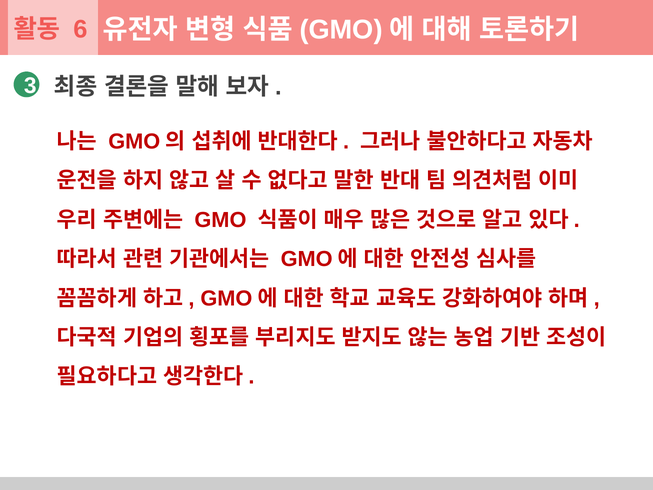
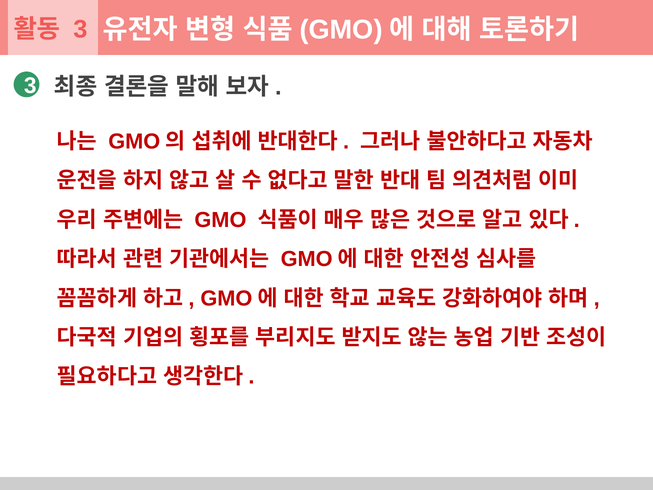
6: 6 -> 3 (80, 29)
